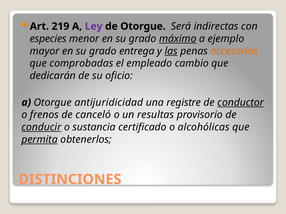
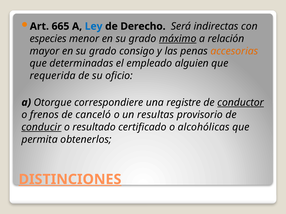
219: 219 -> 665 (60, 26)
Ley colour: purple -> blue (94, 26)
de Otorgue: Otorgue -> Derecho (143, 26)
ejemplo: ejemplo -> relación (226, 39)
entrega: entrega -> consigo (137, 51)
las underline: present -> none (171, 51)
comprobadas: comprobadas -> determinadas (81, 64)
cambio: cambio -> alguien (192, 64)
dedicarán: dedicarán -> requerida (53, 76)
antijuridicidad: antijuridicidad -> correspondiere (109, 103)
sustancia: sustancia -> resultado (94, 127)
permita underline: present -> none (40, 140)
DISTINCIONES underline: none -> present (70, 180)
